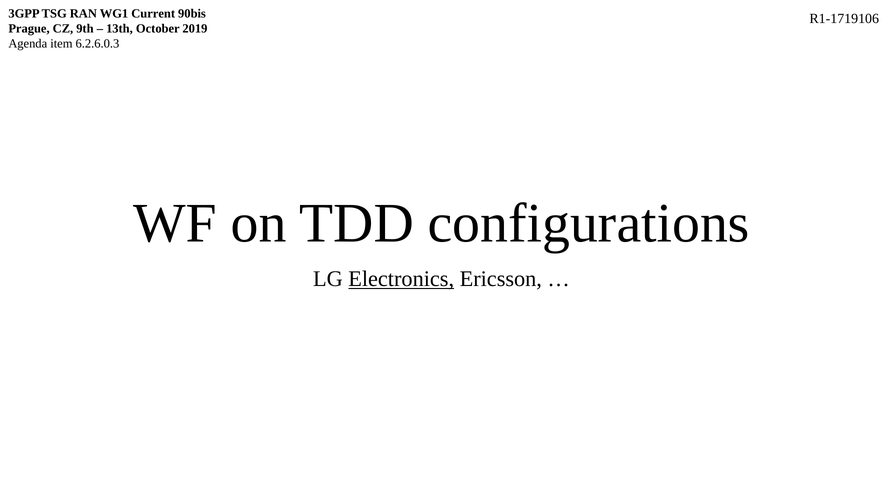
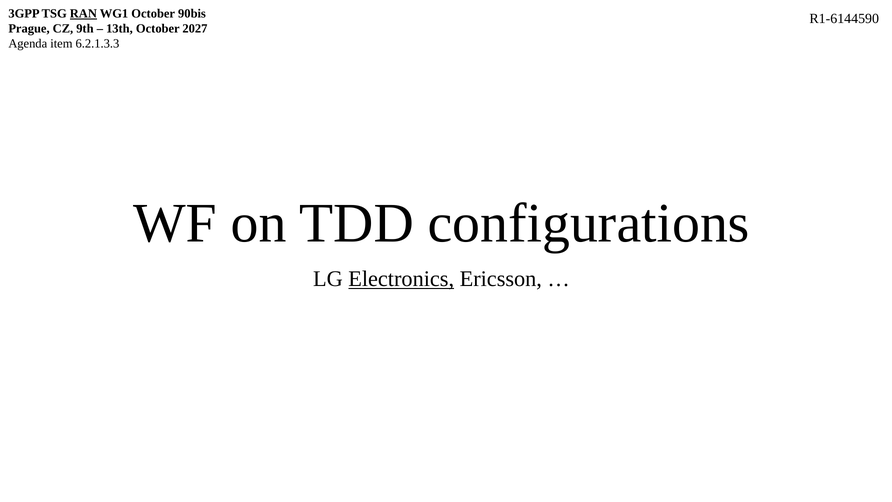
RAN underline: none -> present (83, 14)
WG1 Current: Current -> October (153, 14)
R1-1719106: R1-1719106 -> R1-6144590 (844, 18)
2019: 2019 -> 2027 (195, 29)
6.2.6.0.3: 6.2.6.0.3 -> 6.2.1.3.3 (97, 44)
